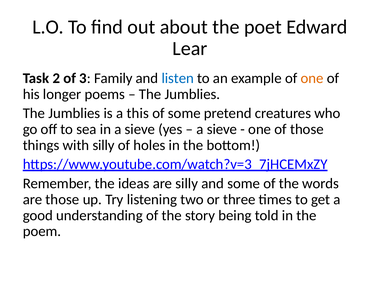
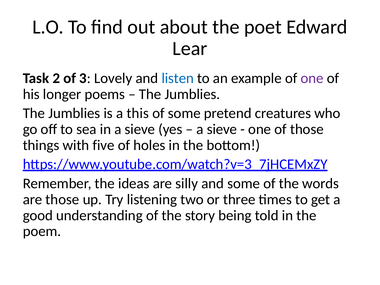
Family: Family -> Lovely (113, 78)
one colour: orange -> purple (312, 78)
with silly: silly -> five (104, 145)
